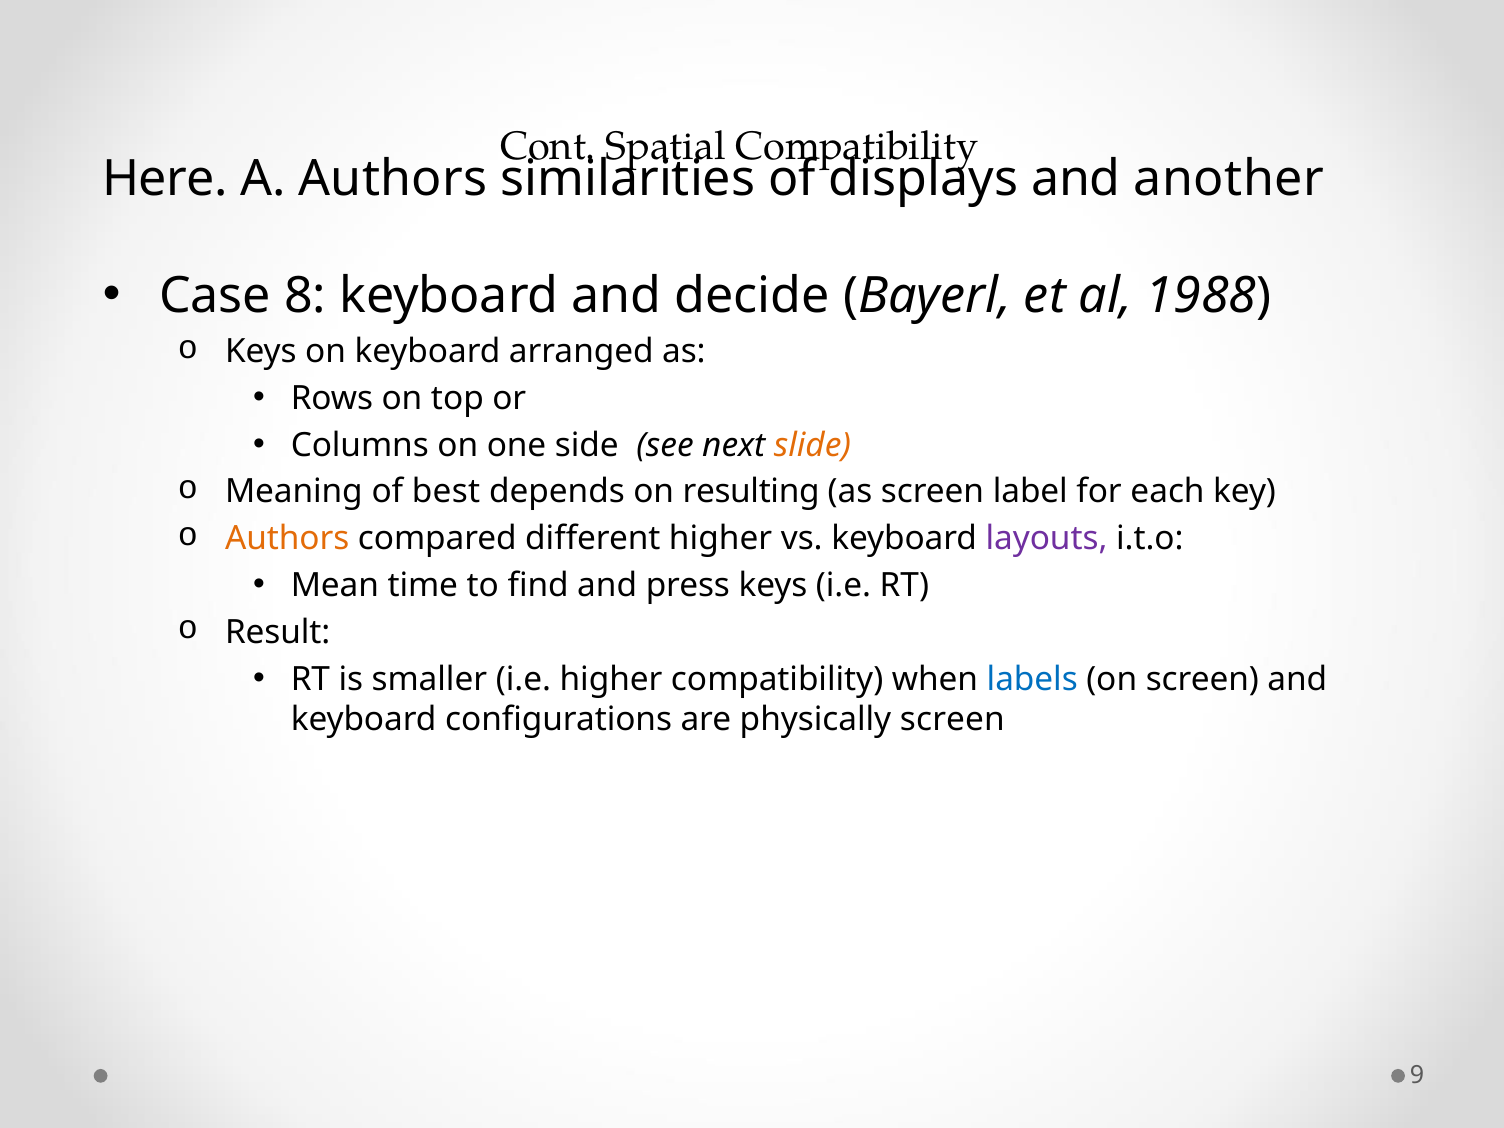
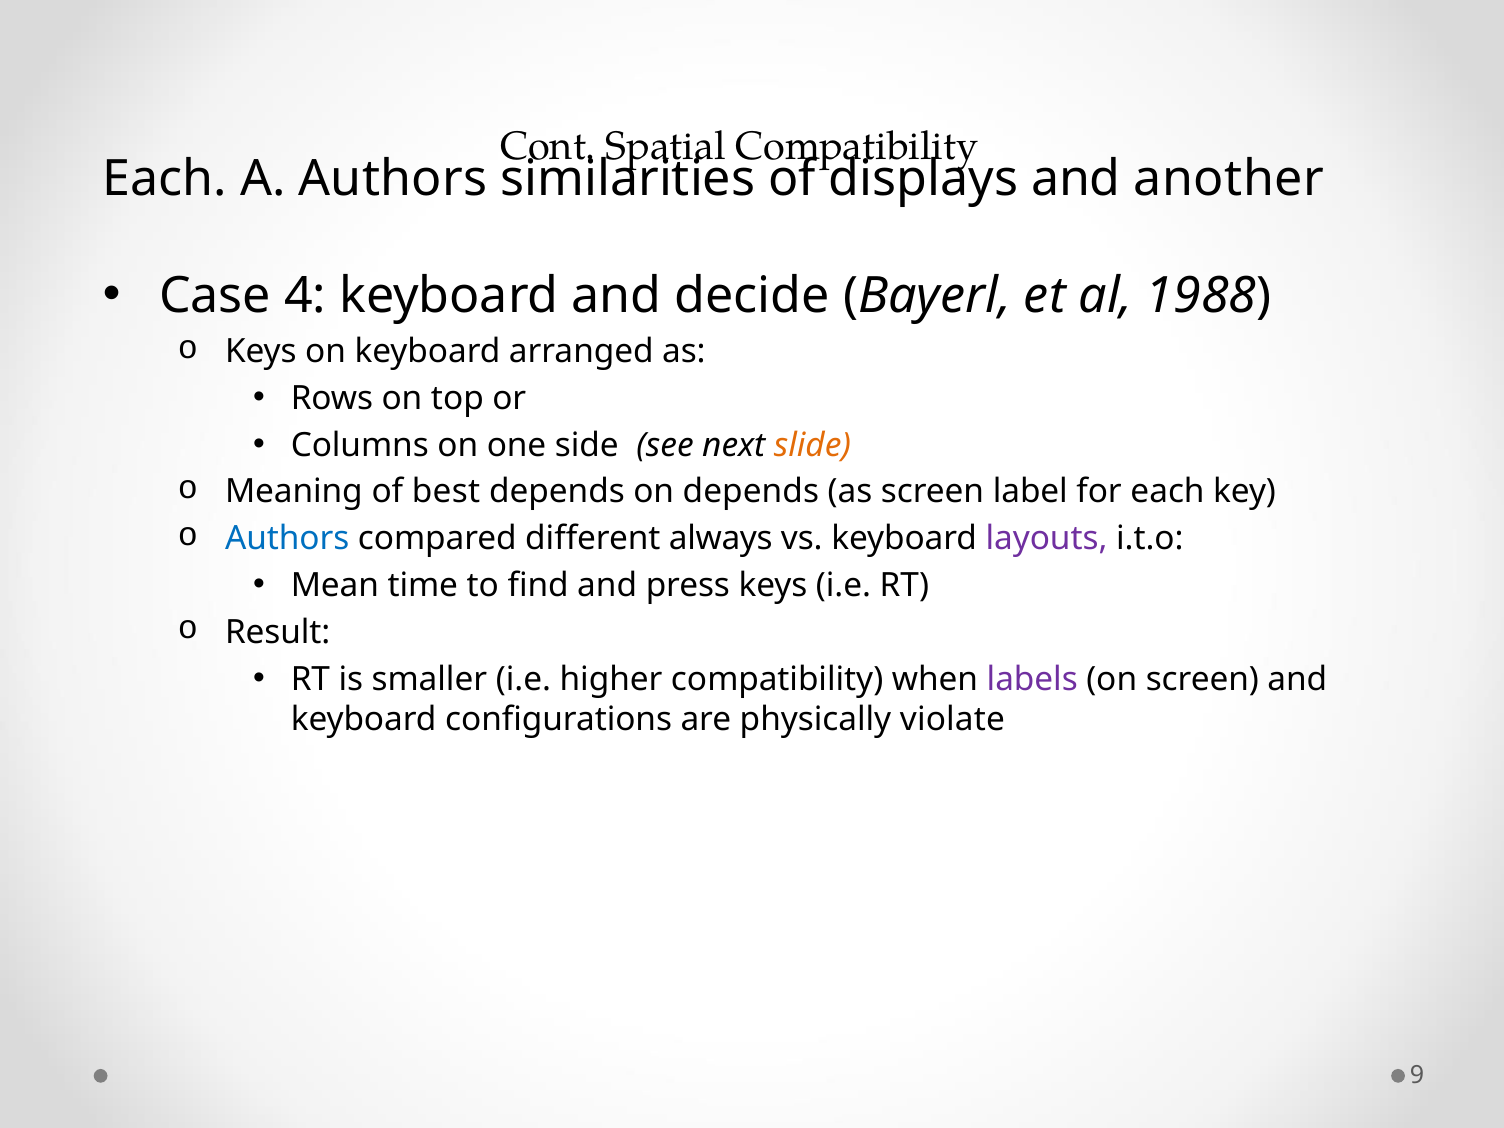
Here: Here -> Each (165, 179)
8: 8 -> 4 (305, 296)
on resulting: resulting -> depends (751, 492)
Authors colour: orange -> blue (287, 539)
different higher: higher -> always (721, 539)
labels colour: blue -> purple (1032, 679)
physically screen: screen -> violate (952, 719)
